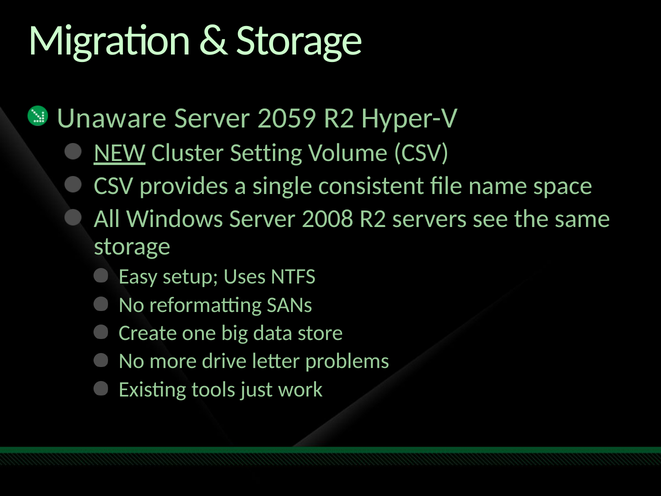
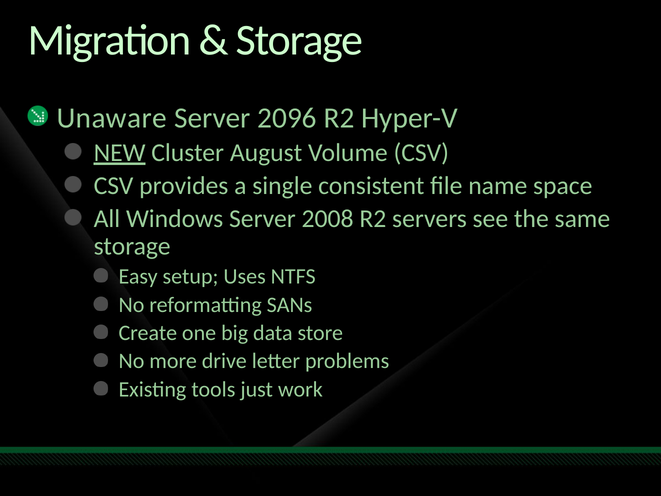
2059: 2059 -> 2096 (287, 118)
Setting: Setting -> August (266, 153)
